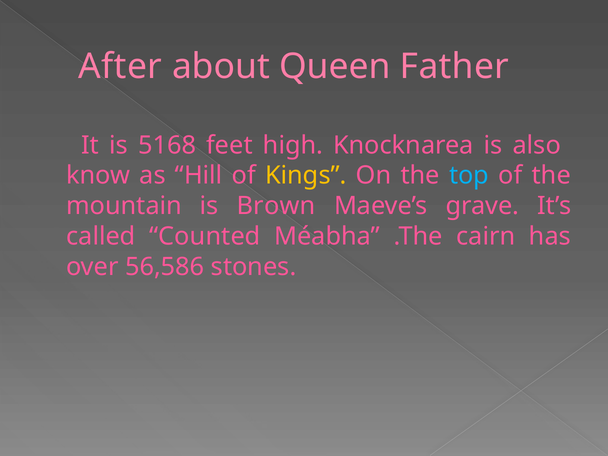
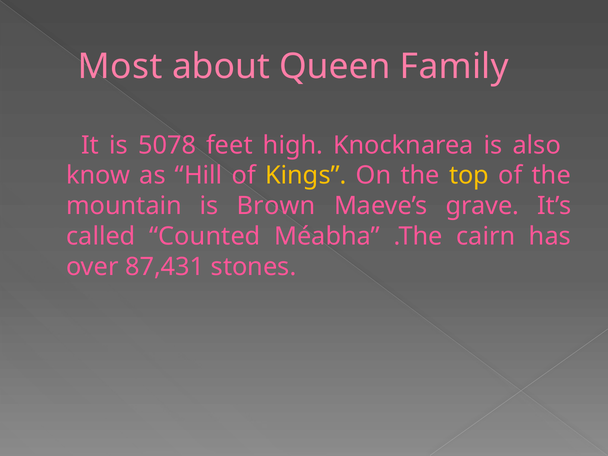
After: After -> Most (120, 67)
Father: Father -> Family (454, 67)
5168: 5168 -> 5078 (167, 145)
top colour: light blue -> yellow (469, 176)
56,586: 56,586 -> 87,431 (165, 267)
